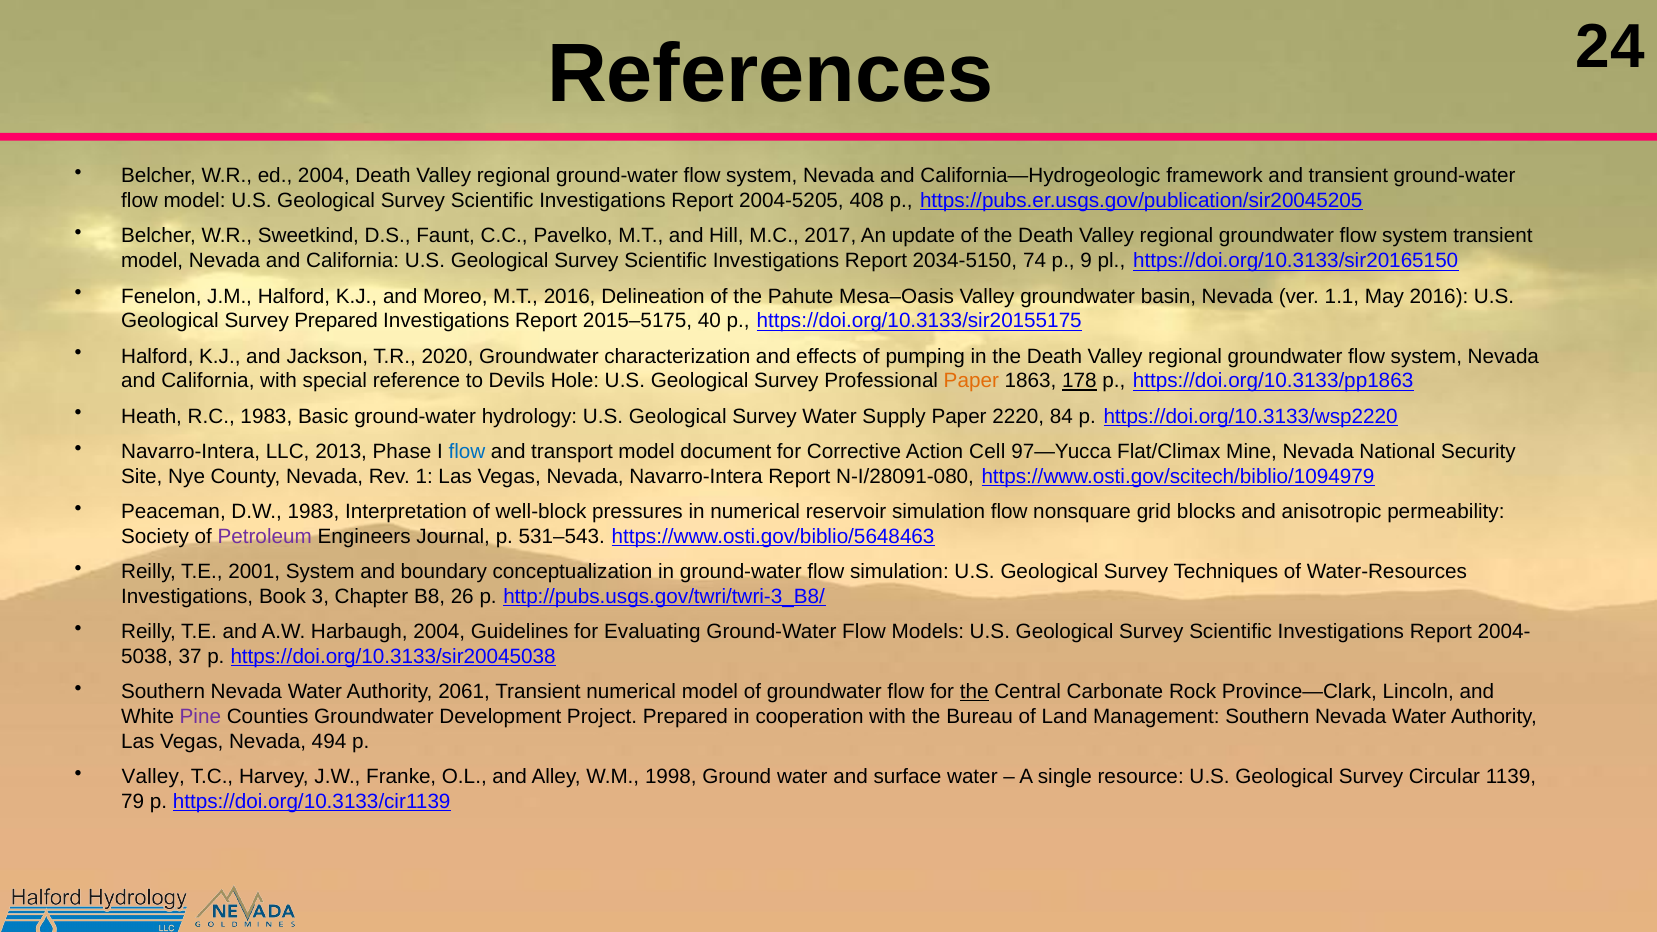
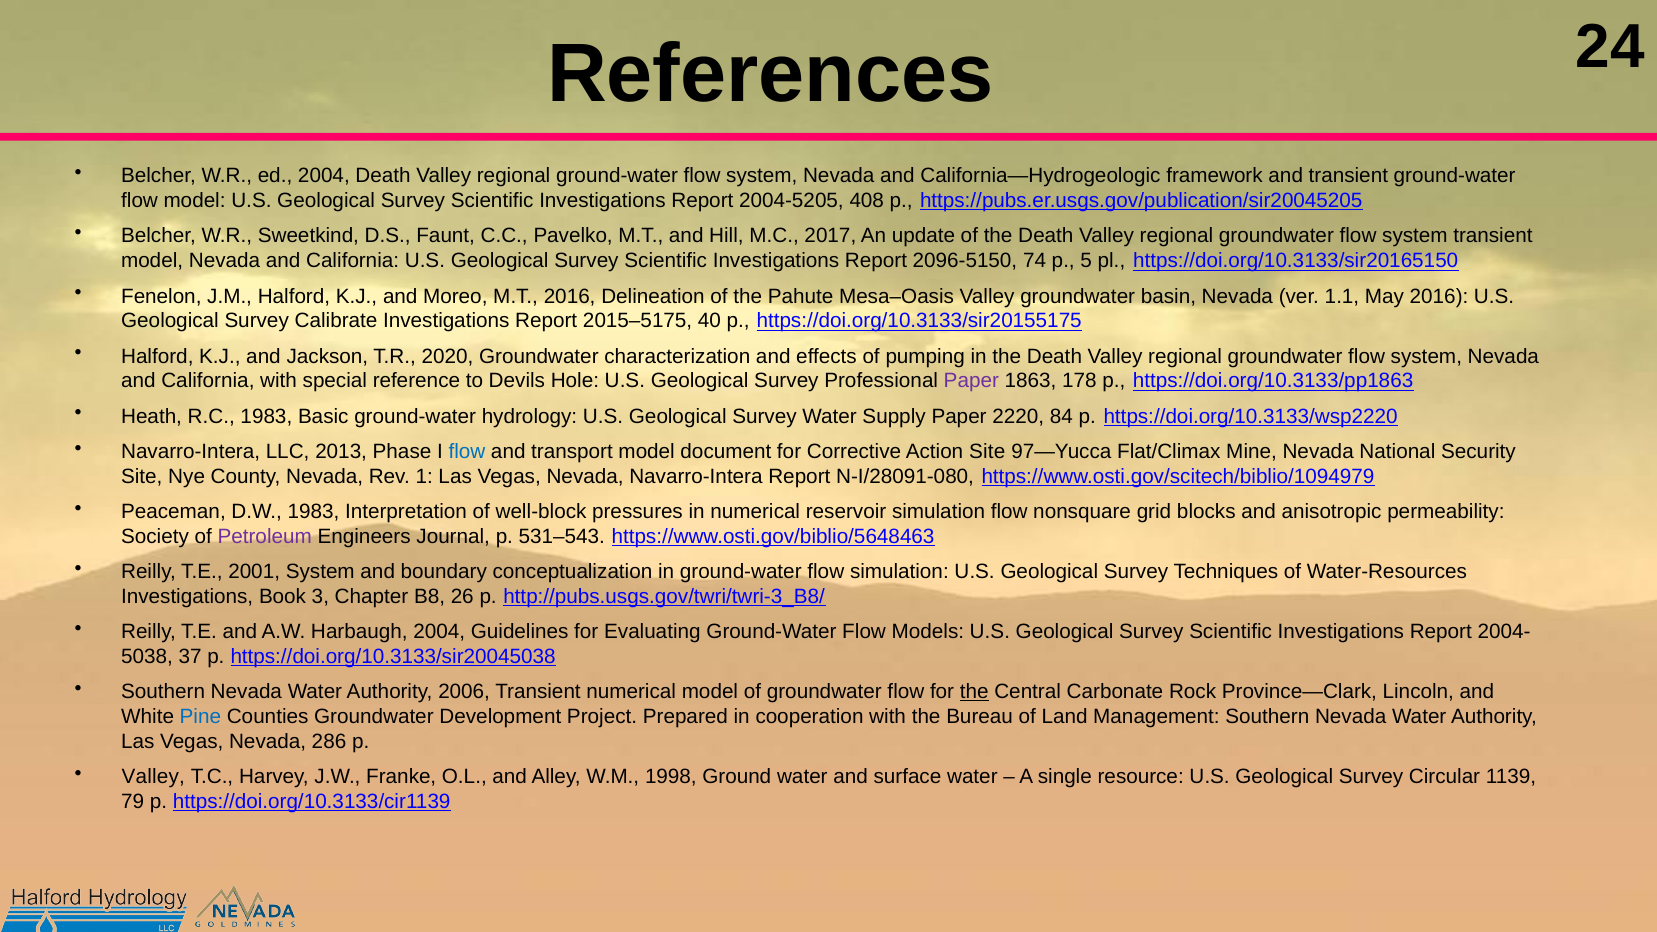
2034-5150: 2034-5150 -> 2096-5150 (965, 261)
9: 9 -> 5 (1086, 261)
Survey Prepared: Prepared -> Calibrate (336, 321)
Paper colour: orange -> purple (971, 381)
178 underline: present -> none (1079, 381)
Action Cell: Cell -> Site (987, 452)
2061: 2061 -> 2006 (464, 692)
Pine colour: purple -> blue (200, 717)
494: 494 -> 286 (329, 742)
